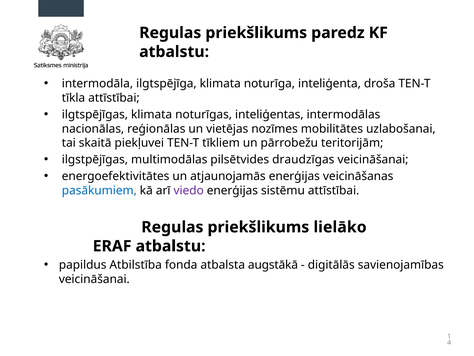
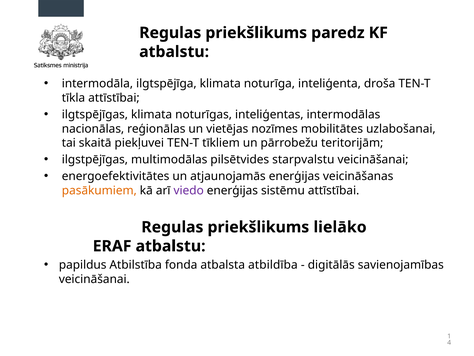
draudzīgas: draudzīgas -> starpvalstu (303, 159)
pasākumiem colour: blue -> orange (99, 190)
augstākā: augstākā -> atbildība (273, 264)
